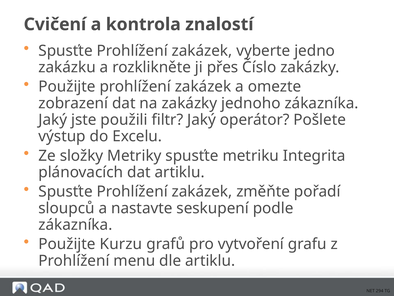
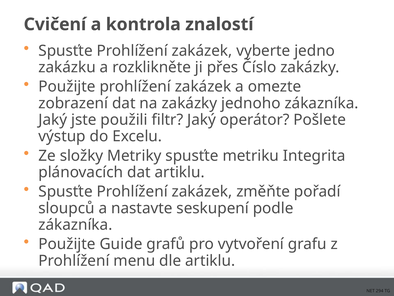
Kurzu: Kurzu -> Guide (121, 244)
